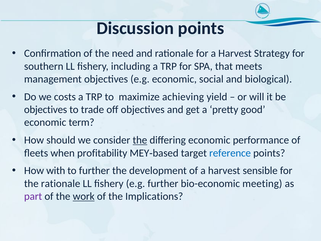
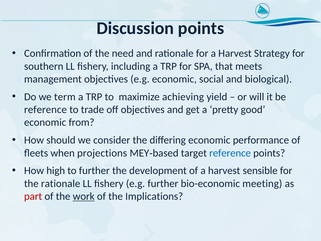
costs: costs -> term (65, 97)
objectives: objectives -> reference (45, 109)
term: term -> from (82, 122)
the underline: present -> none (140, 140)
profitability: profitability -> projections (102, 153)
with: with -> high (56, 170)
part colour: purple -> red (33, 196)
